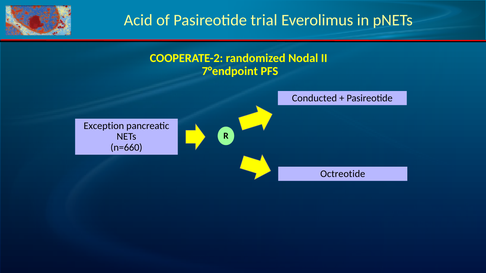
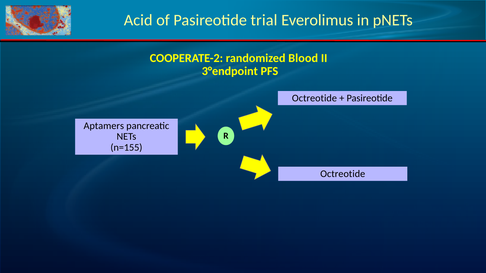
Nodal: Nodal -> Blood (303, 58)
7°endpoint: 7°endpoint -> 3°endpoint (230, 71)
Conducted: Conducted -> Octreotide (314, 98)
Exception: Exception -> Aptamers (104, 126)
n=660: n=660 -> n=155 (126, 148)
